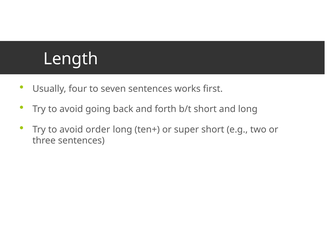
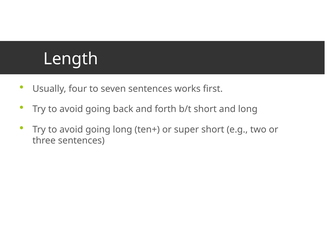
order: order -> going (98, 129)
